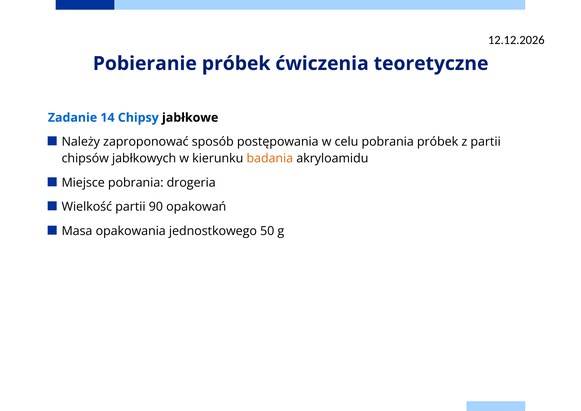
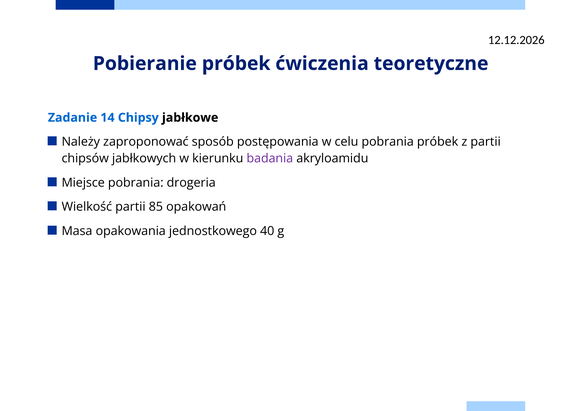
badania colour: orange -> purple (270, 158)
90: 90 -> 85 (156, 207)
50: 50 -> 40 (267, 231)
